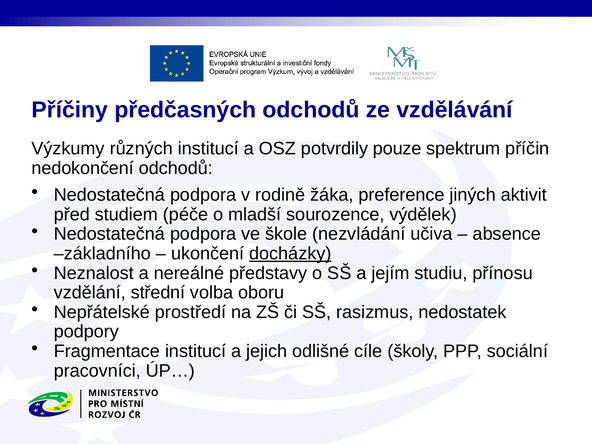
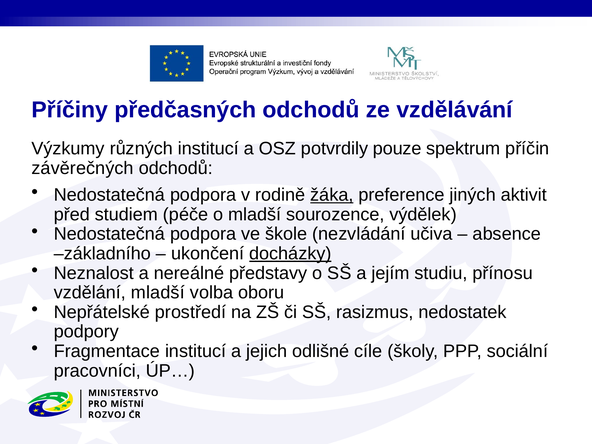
nedokončení: nedokončení -> závěrečných (83, 168)
žáka underline: none -> present (332, 195)
vzdělání střední: střední -> mladší (158, 293)
